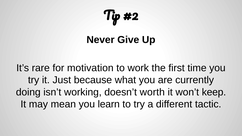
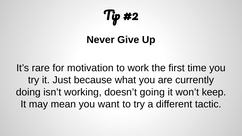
worth: worth -> going (152, 92)
learn: learn -> want (109, 104)
